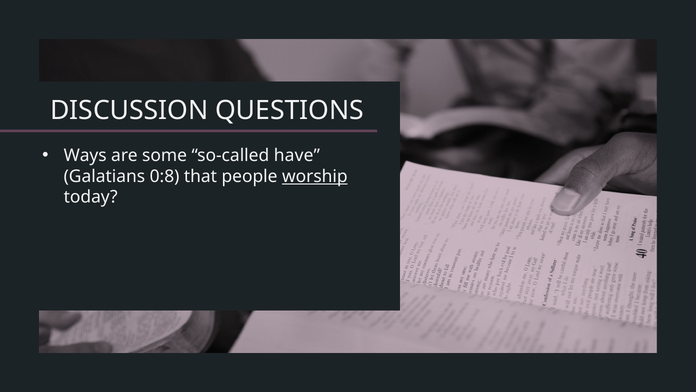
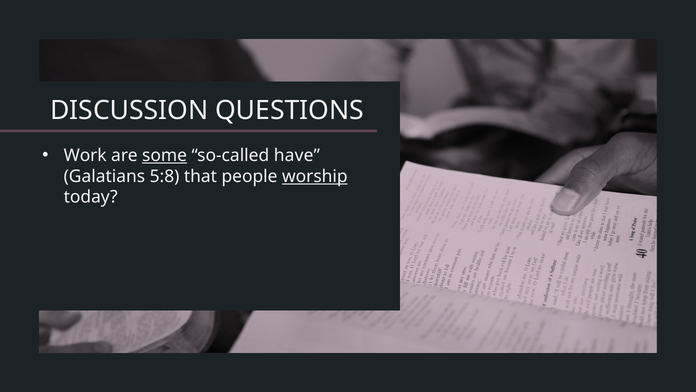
Ways: Ways -> Work (85, 155)
some underline: none -> present (165, 155)
0:8: 0:8 -> 5:8 (165, 176)
